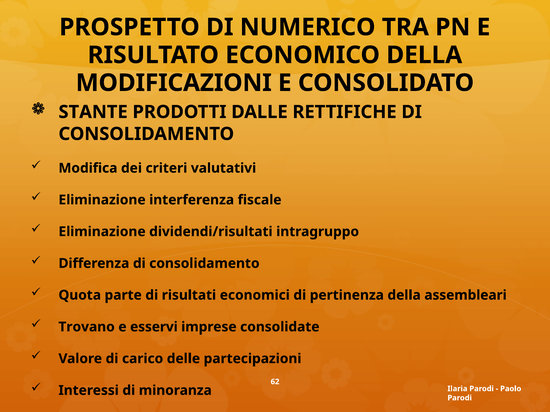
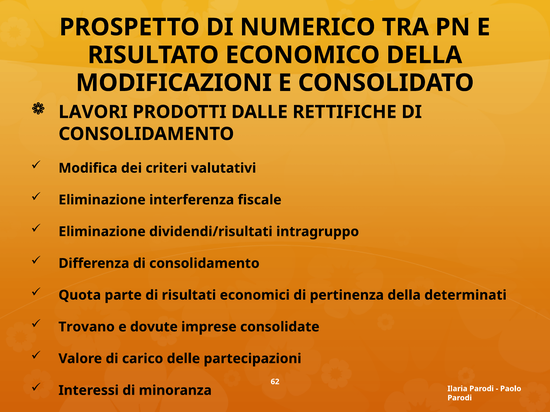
STANTE: STANTE -> LAVORI (93, 112)
assembleari: assembleari -> determinati (465, 295)
esservi: esservi -> dovute (154, 327)
